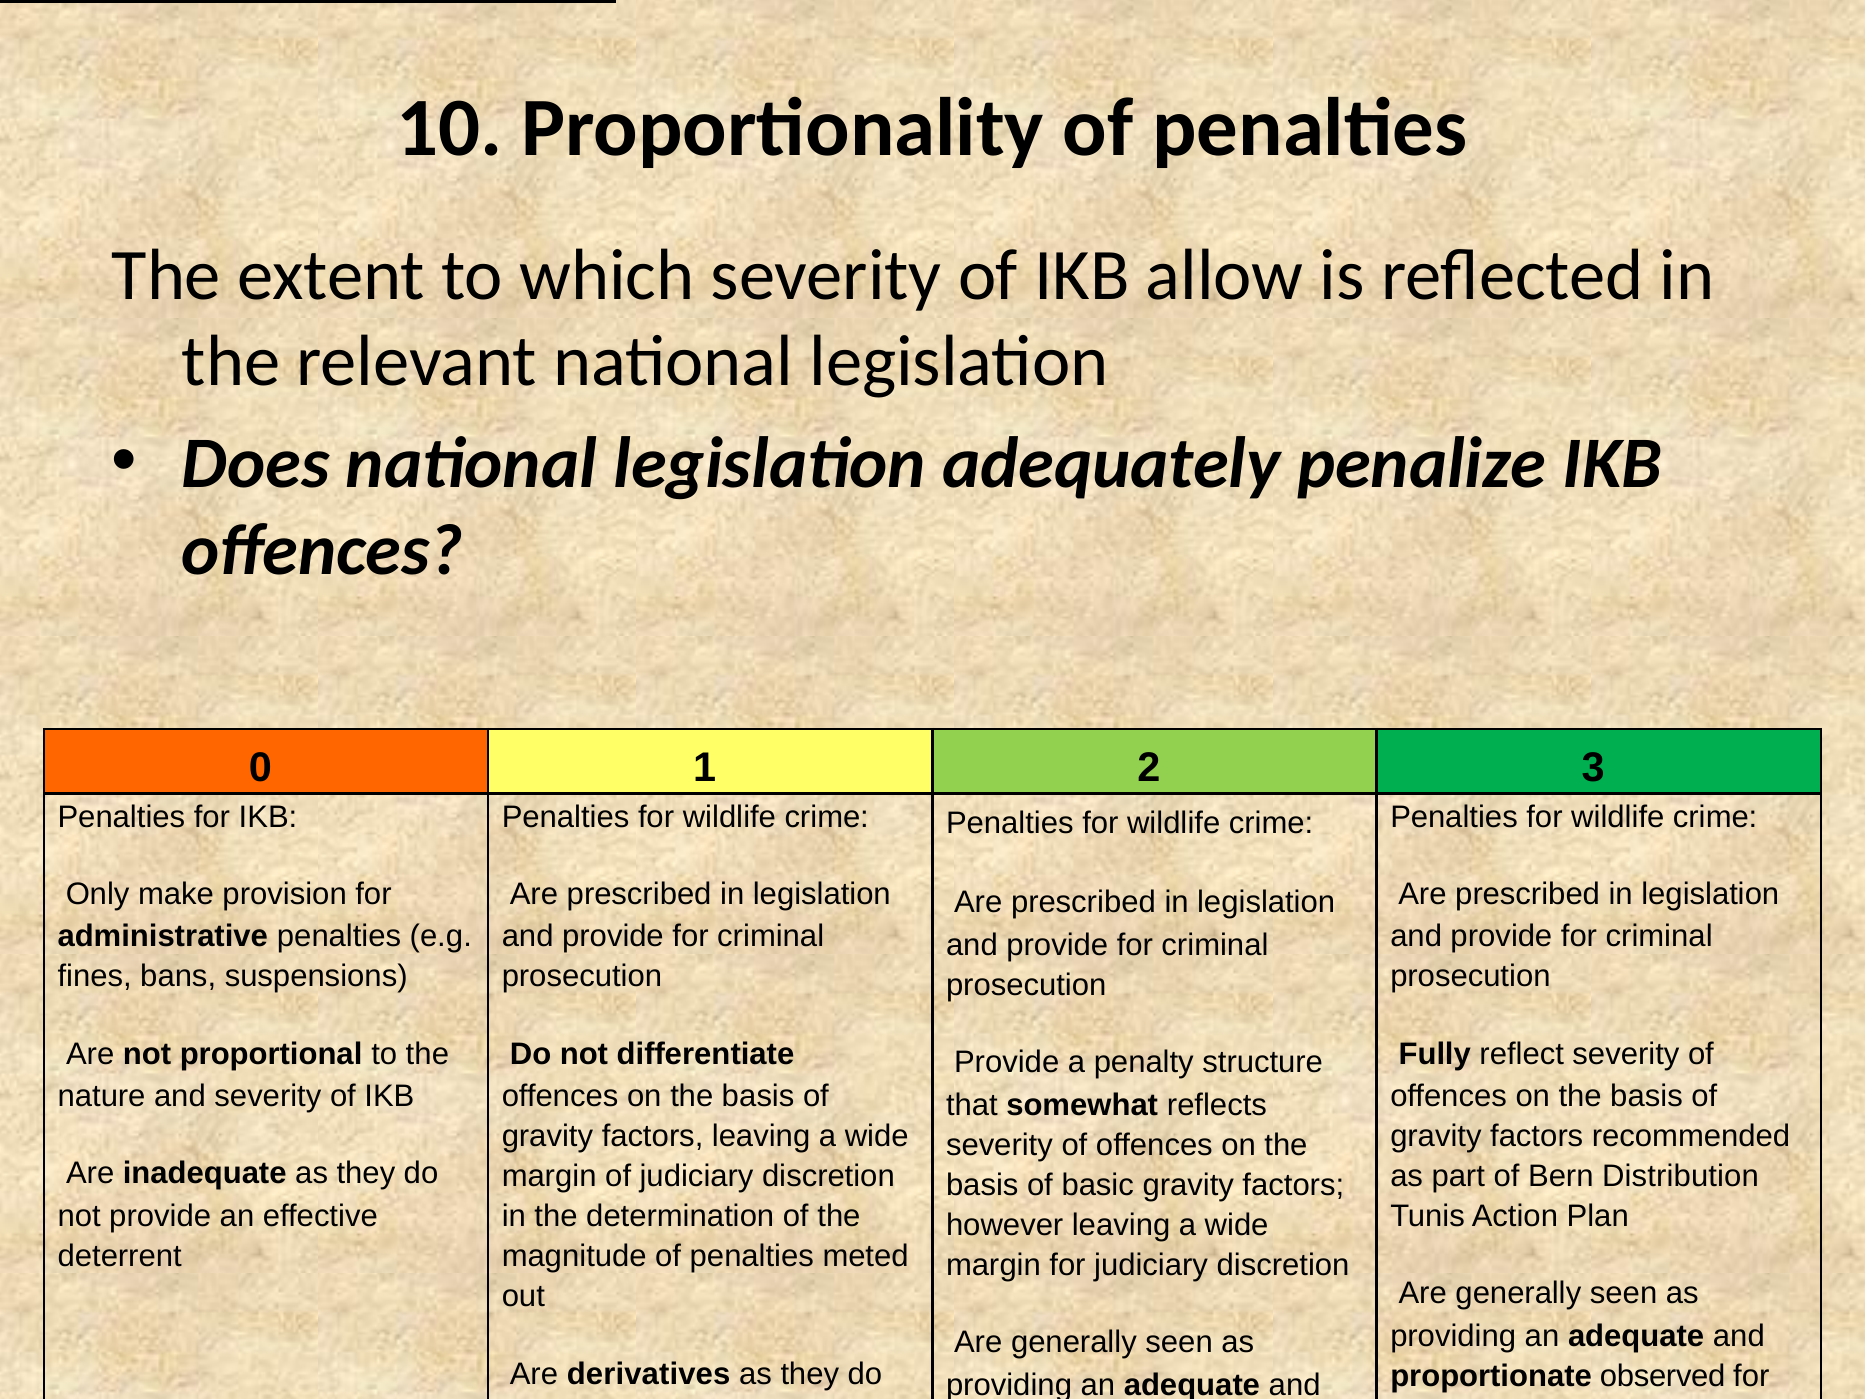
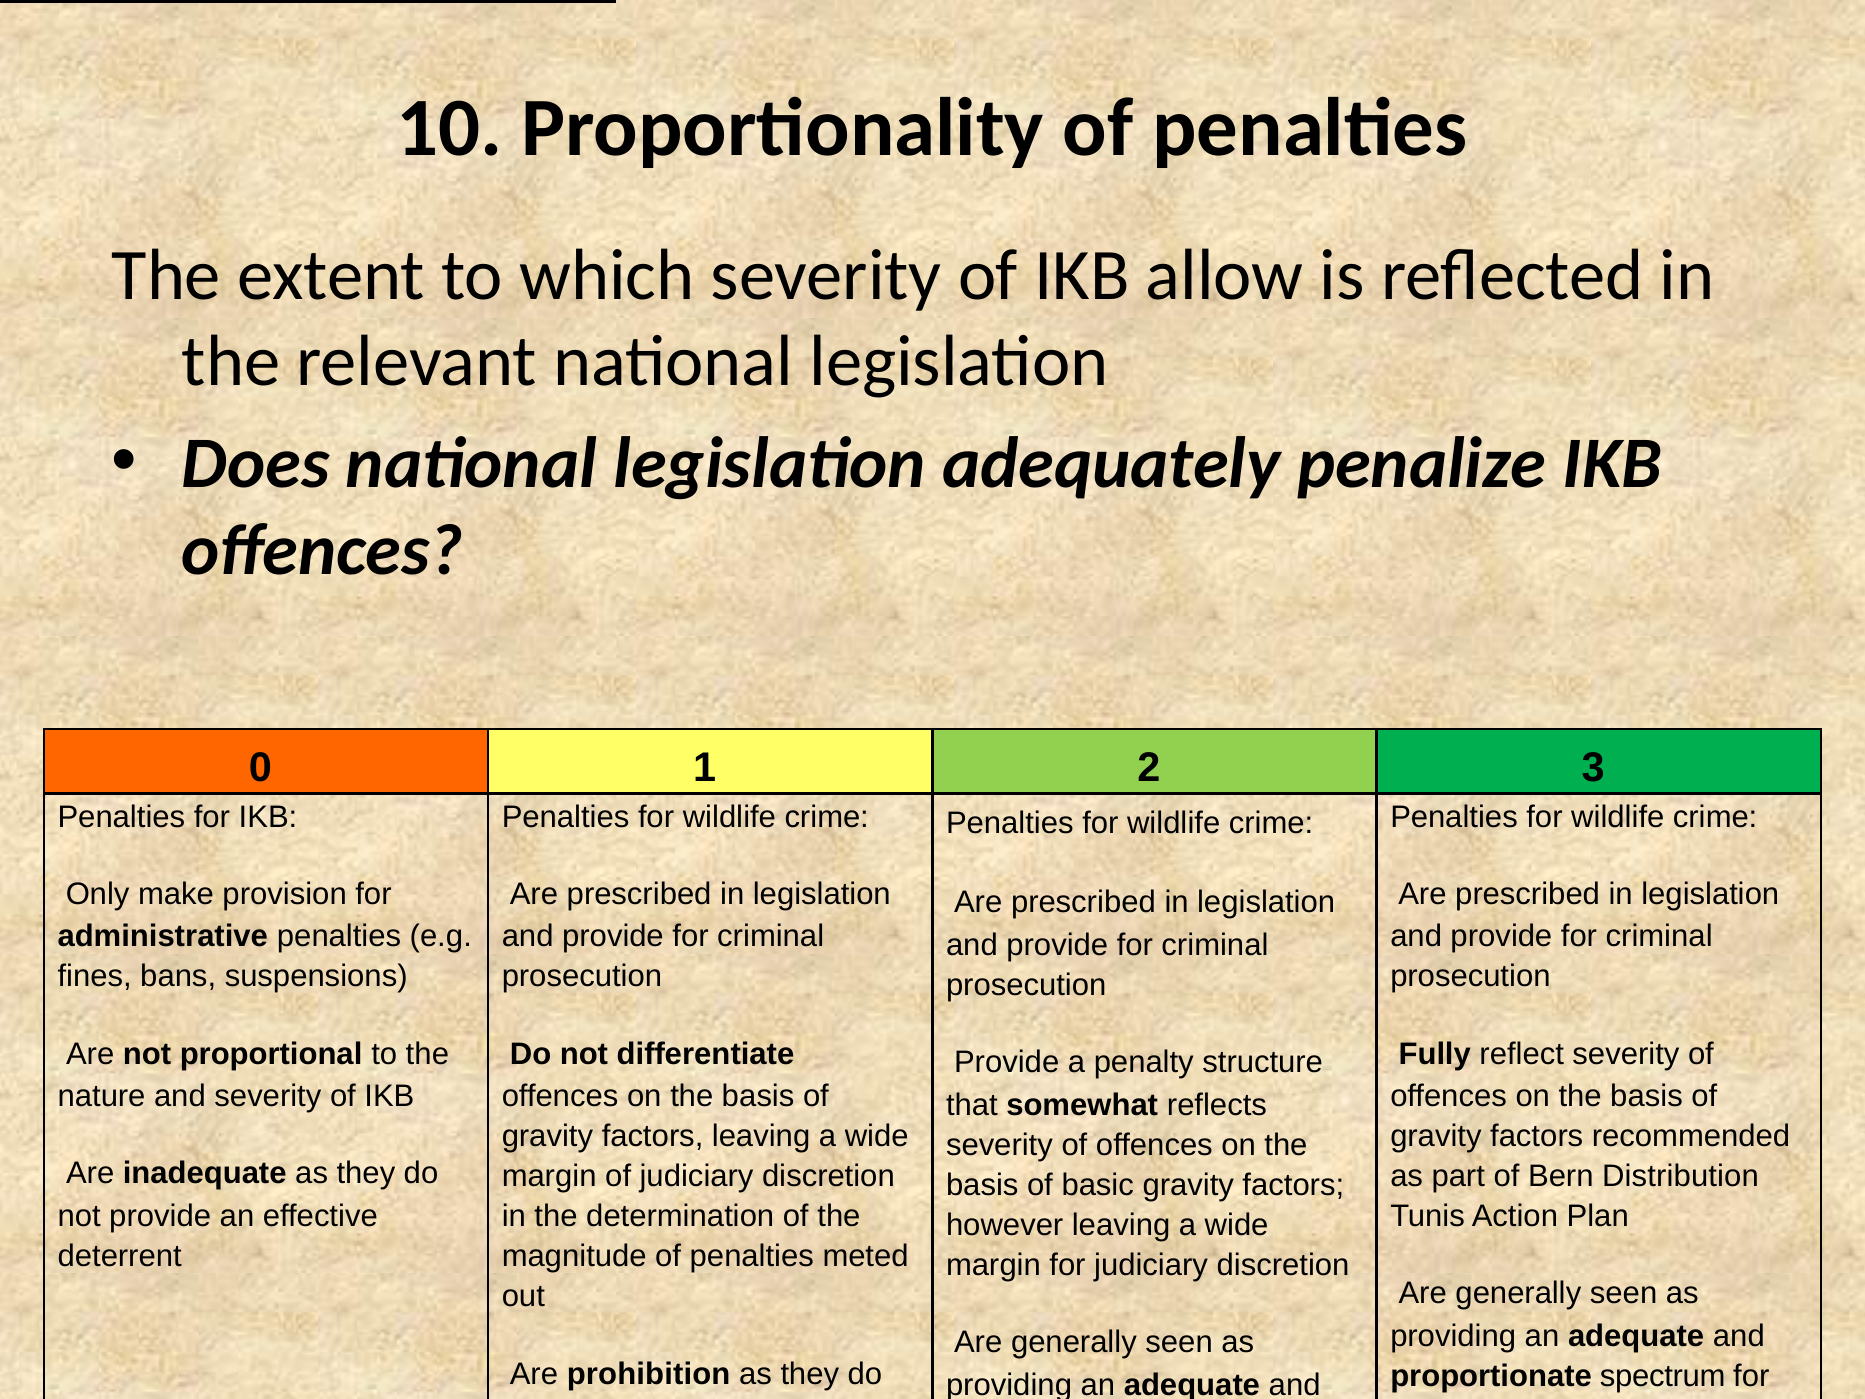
derivatives: derivatives -> prohibition (649, 1374)
proportionate observed: observed -> spectrum (1663, 1376)
